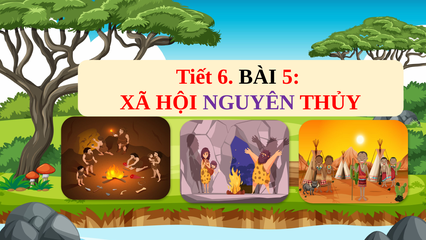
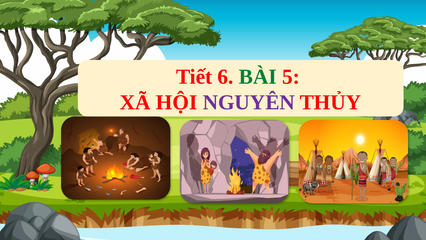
BÀI colour: black -> green (258, 77)
